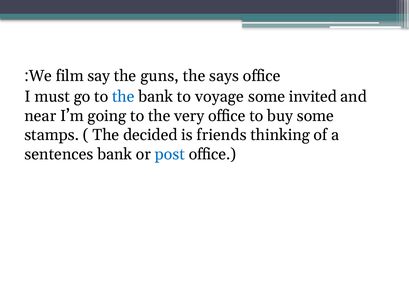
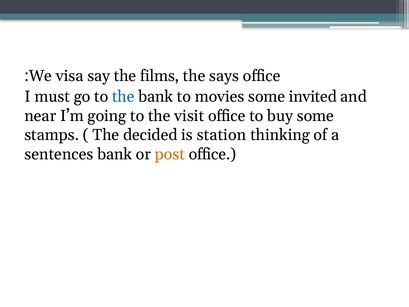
film: film -> visa (70, 76)
guns: guns -> films (160, 76)
voyage: voyage -> movies (220, 97)
very: very -> visit (189, 116)
friends: friends -> station (222, 135)
post colour: blue -> orange (170, 154)
